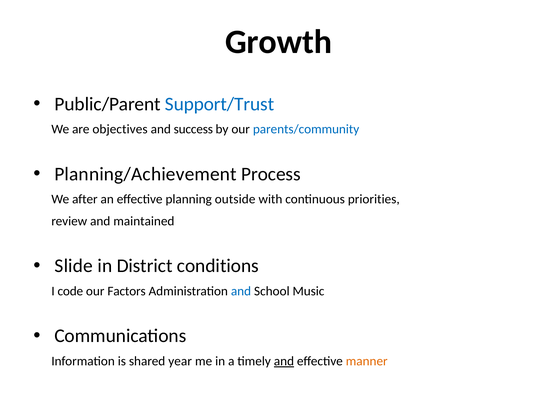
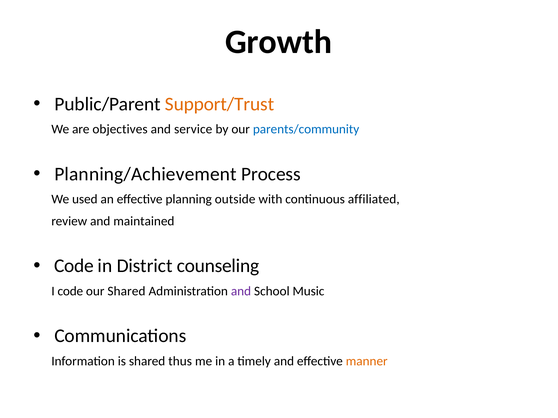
Support/Trust colour: blue -> orange (220, 104)
success: success -> service (193, 129)
after: after -> used (85, 199)
priorities: priorities -> affiliated (374, 199)
Slide: Slide -> Code (74, 266)
conditions: conditions -> counseling (218, 266)
our Factors: Factors -> Shared (126, 292)
and colour: blue -> purple (241, 292)
year: year -> thus (180, 362)
and underline: present -> none (284, 362)
